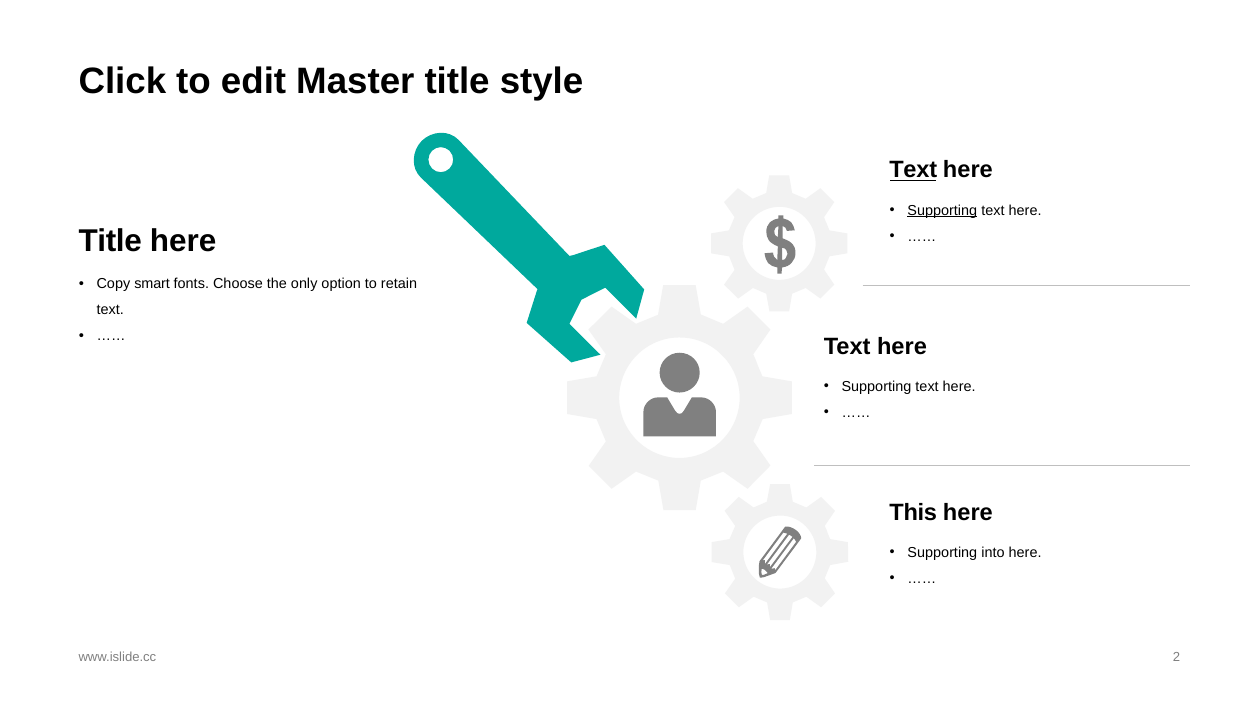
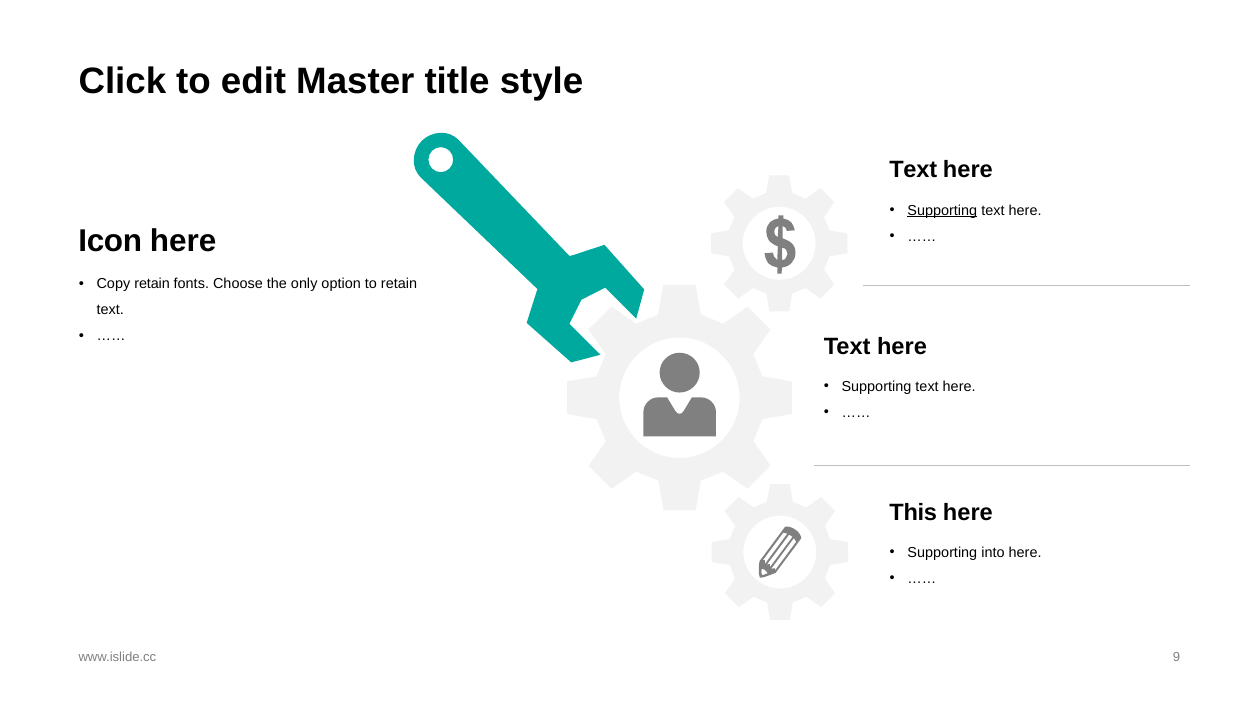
Text underline: present -> none (913, 170)
Title: Title -> Icon (110, 241)
Copy smart: smart -> retain (152, 284)
2: 2 -> 9 (1177, 657)
